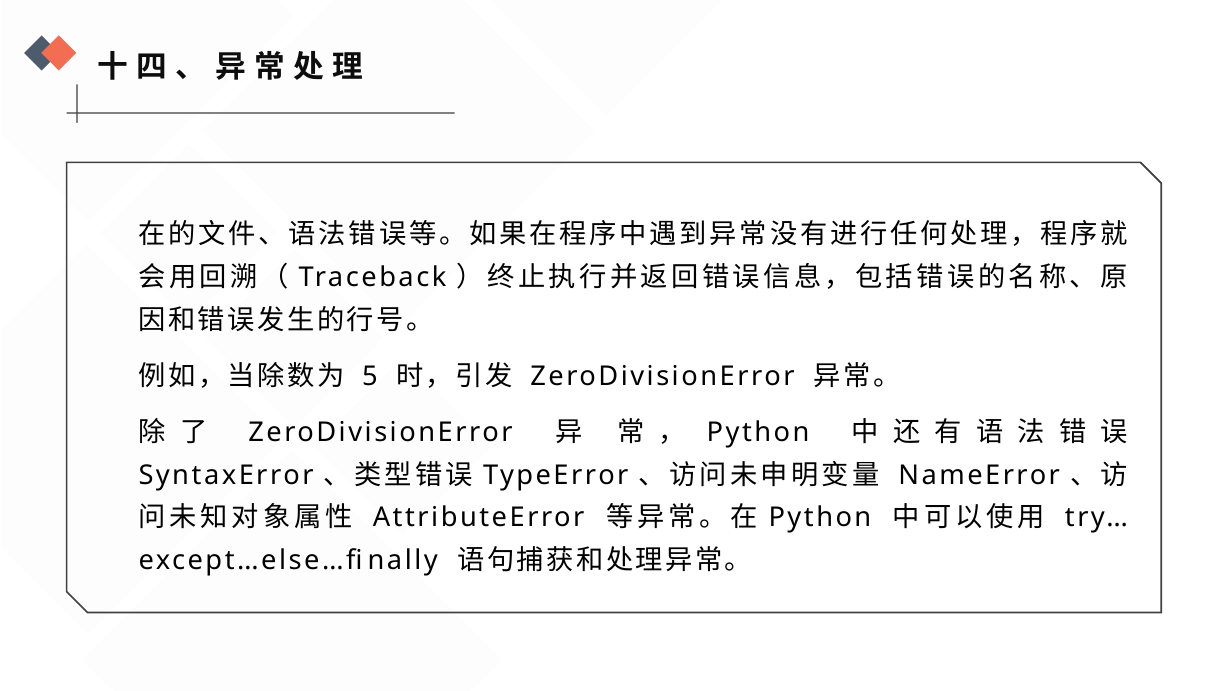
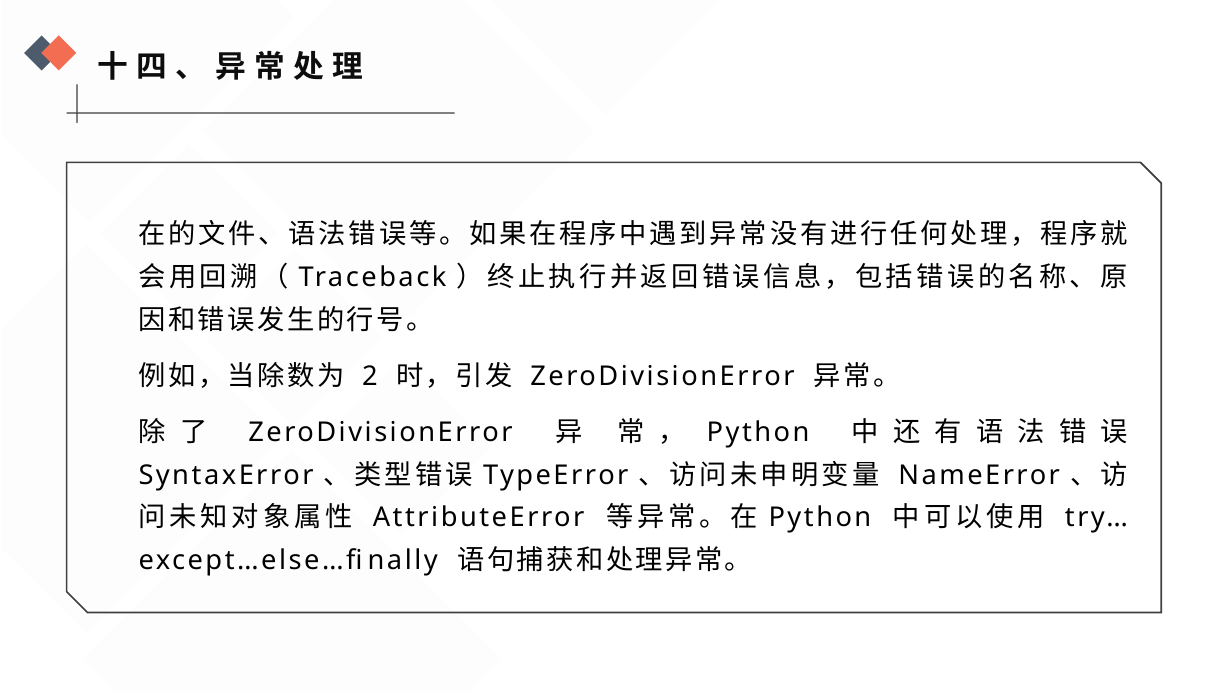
5: 5 -> 2 (370, 376)
